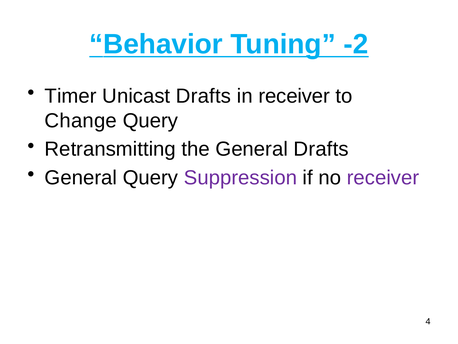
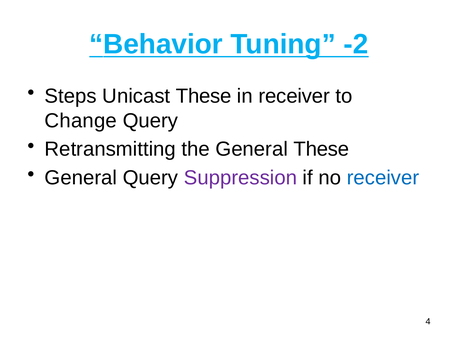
Timer: Timer -> Steps (71, 96)
Unicast Drafts: Drafts -> These (204, 96)
General Drafts: Drafts -> These (321, 149)
receiver colour: purple -> blue (383, 178)
